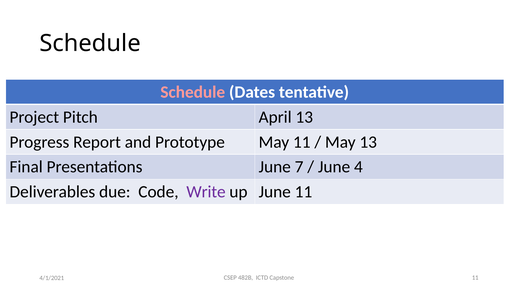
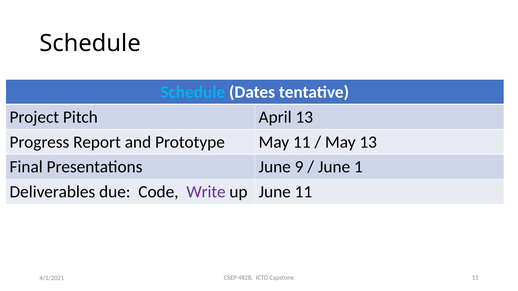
Schedule colour: pink -> light blue (193, 92)
7: 7 -> 9 (299, 167)
4: 4 -> 1 (358, 167)
